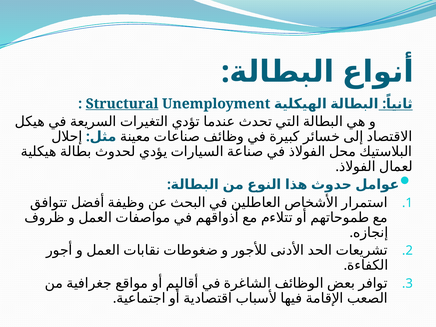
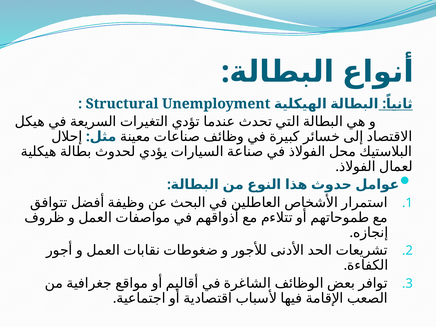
Structural underline: present -> none (122, 104)
